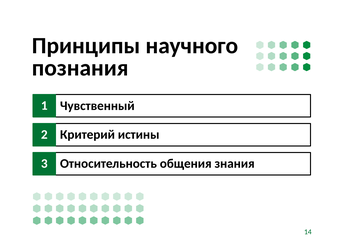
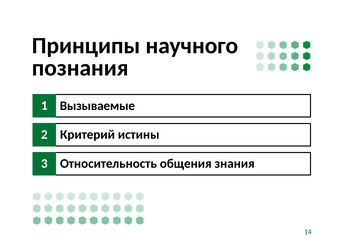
Чувственный: Чувственный -> Вызываемые (97, 106)
